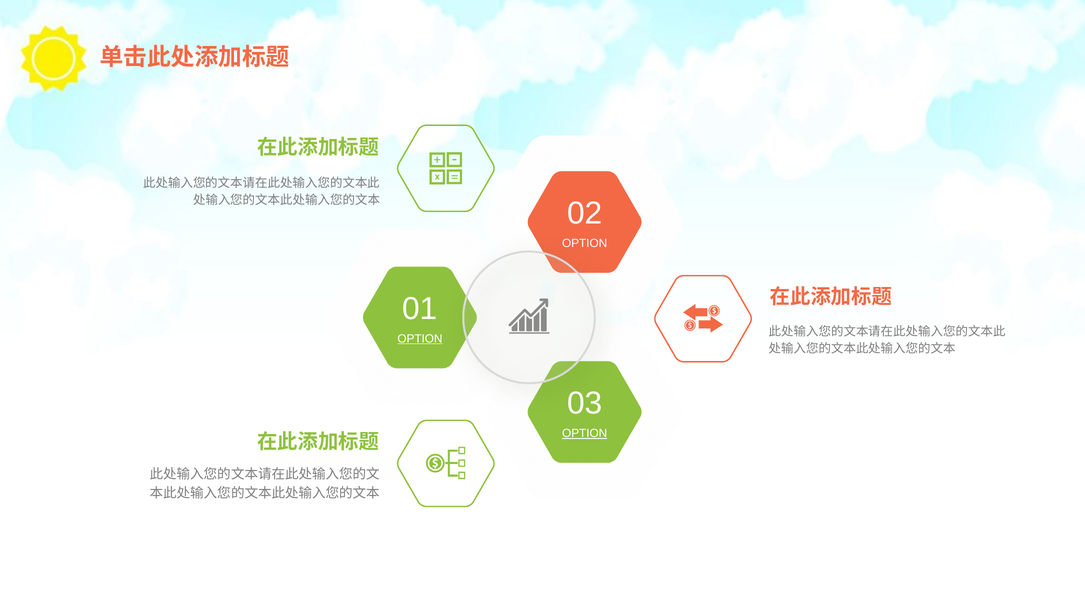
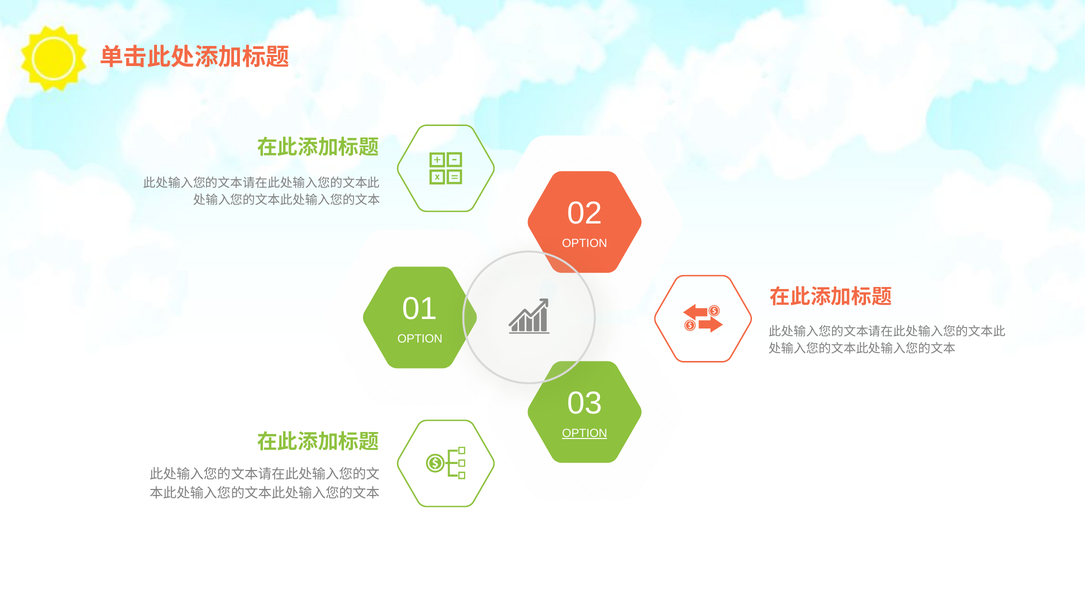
OPTION underline: present -> none (420, 338)
